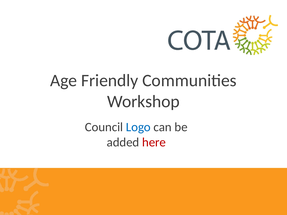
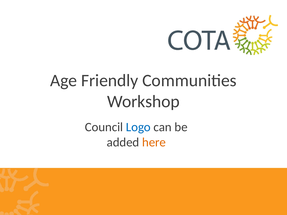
here colour: red -> orange (154, 142)
